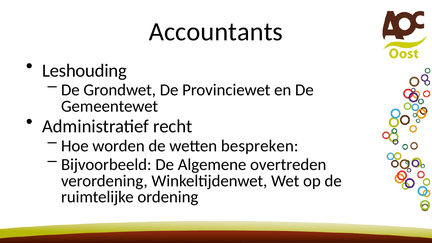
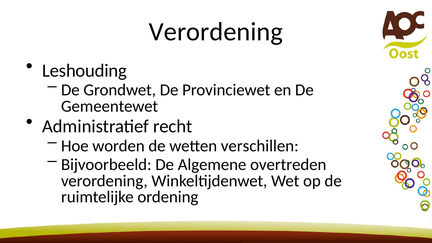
Accountants: Accountants -> Verordening (216, 32)
bespreken: bespreken -> verschillen (260, 146)
